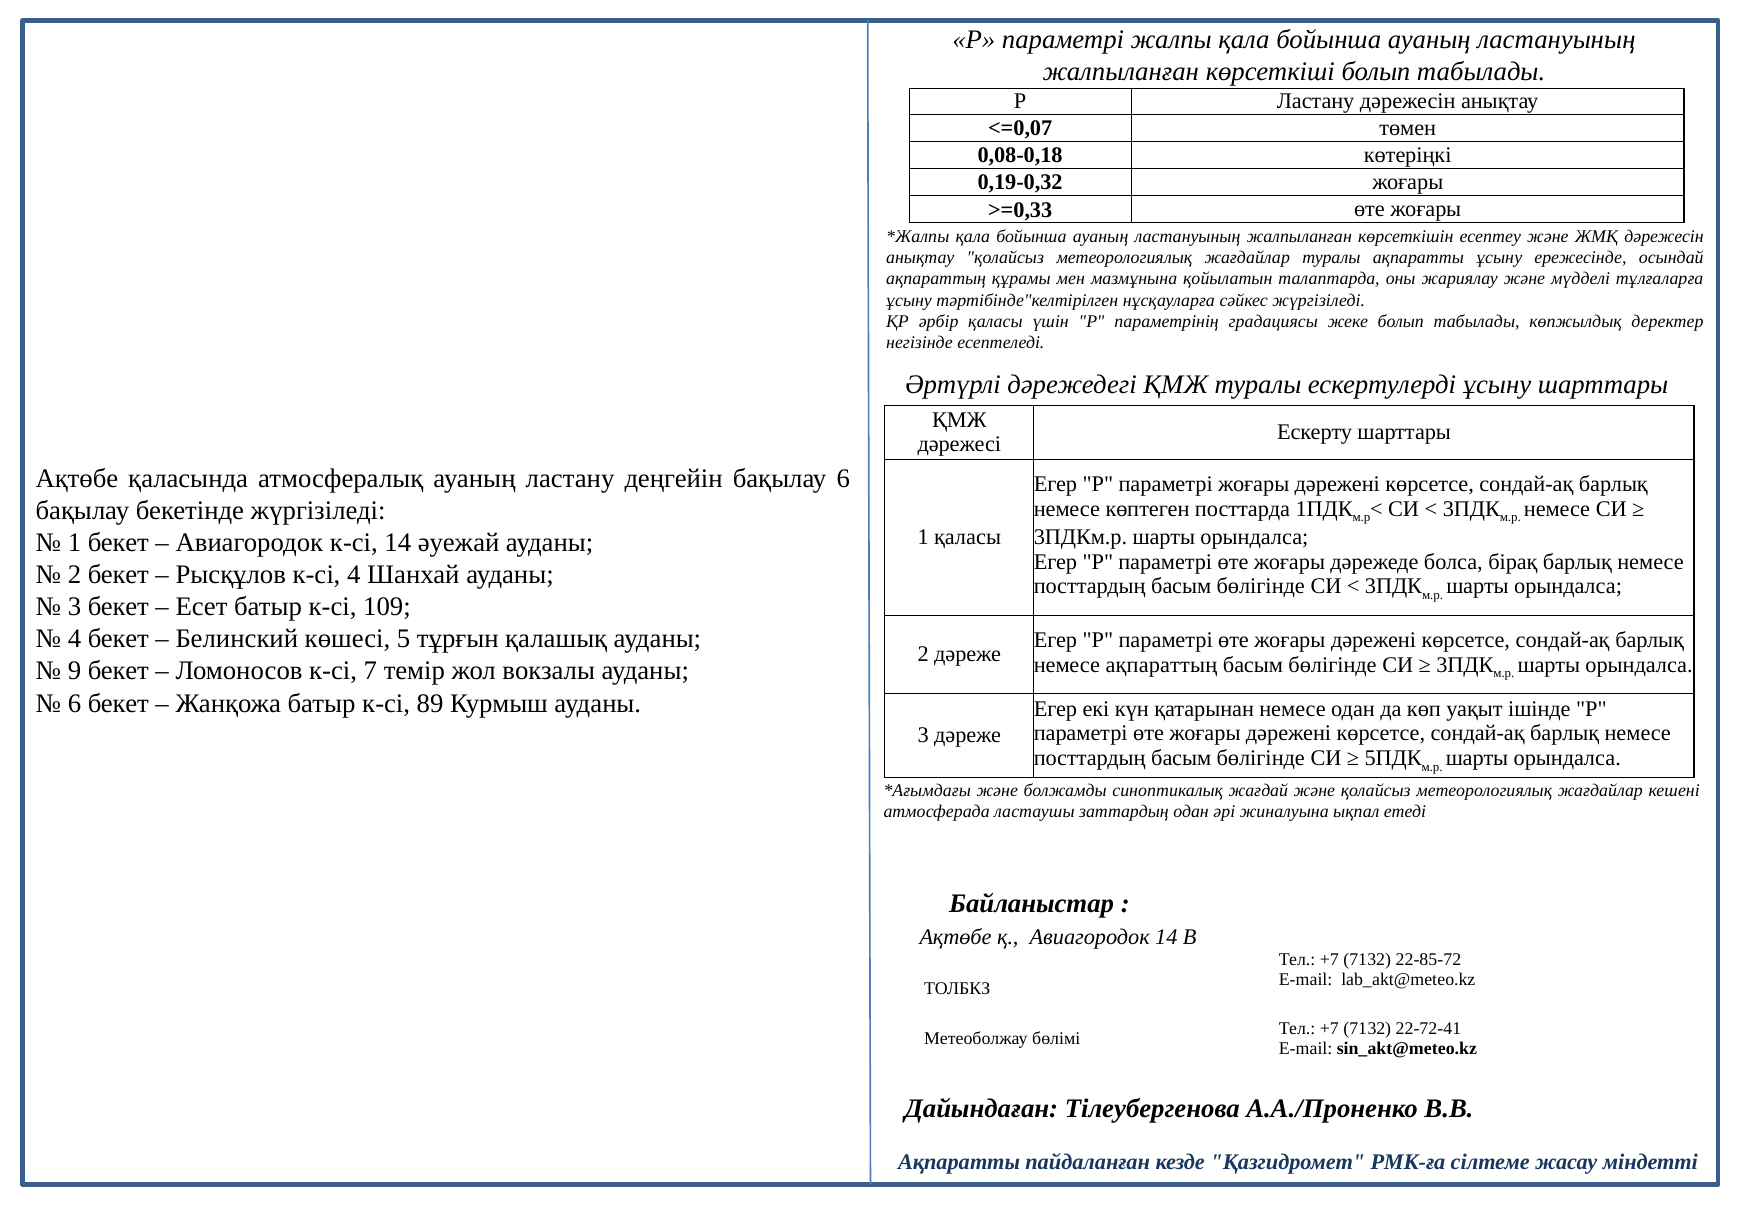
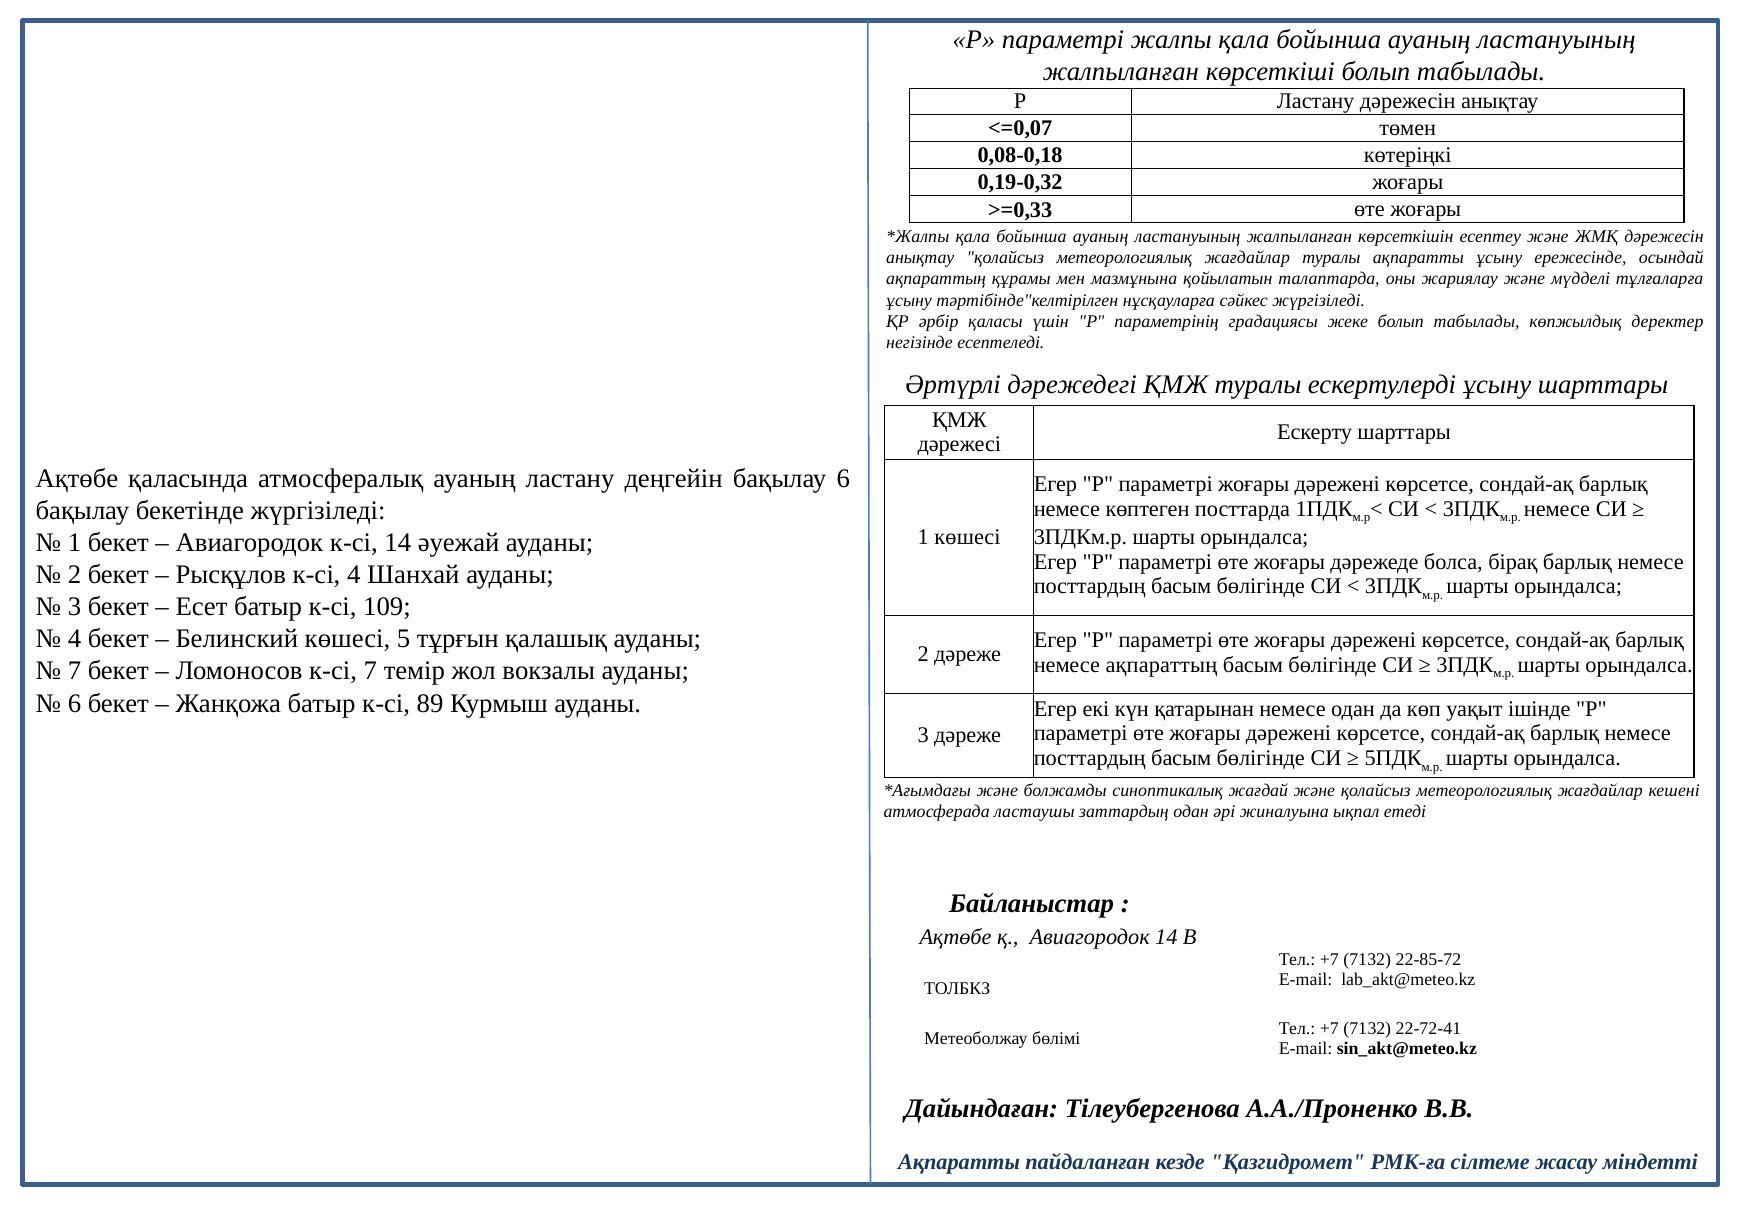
1 қаласы: қаласы -> көшесі (967, 537)
9: 9 -> 7 (74, 671)
